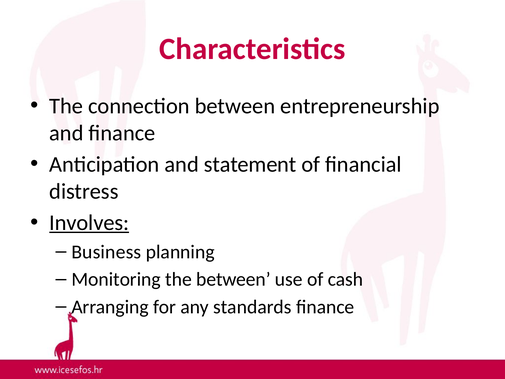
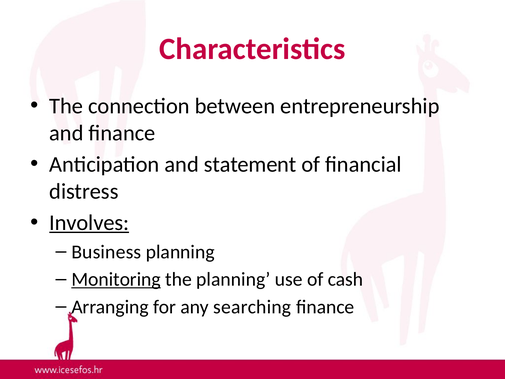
Monitoring underline: none -> present (116, 279)
the between: between -> planning (233, 279)
standards: standards -> searching (252, 307)
